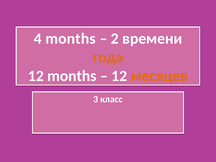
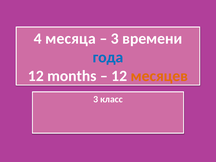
4 months: months -> месяца (71, 39)
2: 2 -> 3 (115, 39)
года colour: orange -> blue (108, 57)
